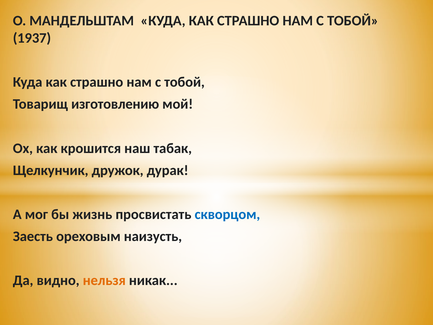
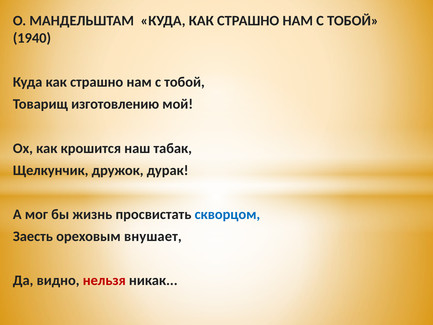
1937: 1937 -> 1940 (32, 38)
наизусть: наизусть -> внушает (153, 236)
нельзя colour: orange -> red (104, 280)
